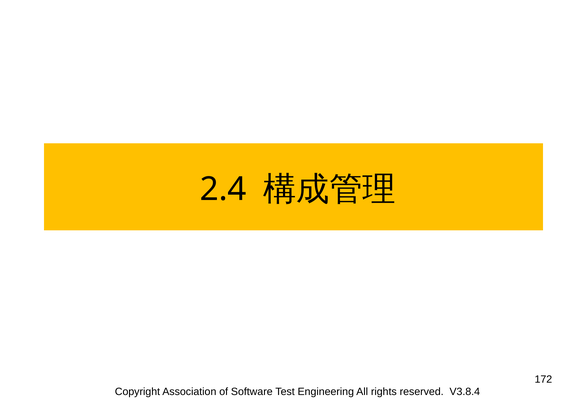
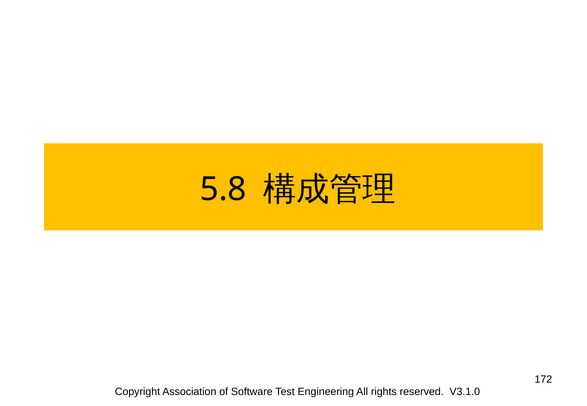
2.4: 2.4 -> 5.8 (223, 189)
V3.8.4: V3.8.4 -> V3.1.0 (465, 392)
